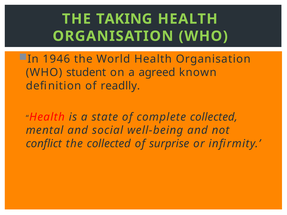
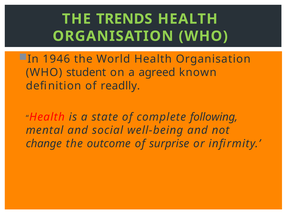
TAKING: TAKING -> TRENDS (124, 19)
complete collected: collected -> following (214, 117)
conflict: conflict -> change (44, 144)
the collected: collected -> outcome (109, 144)
